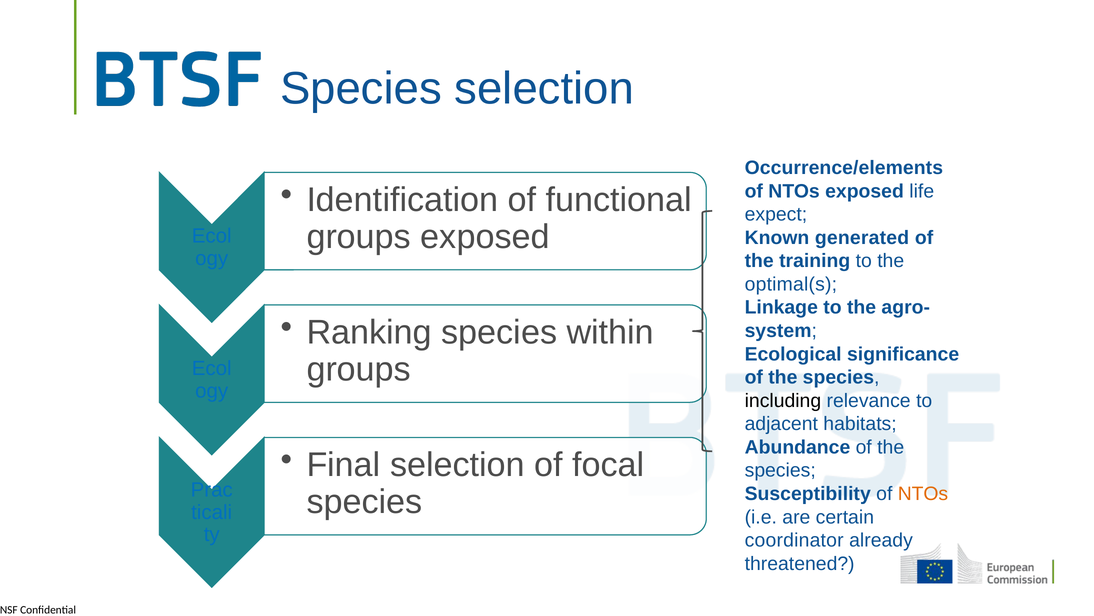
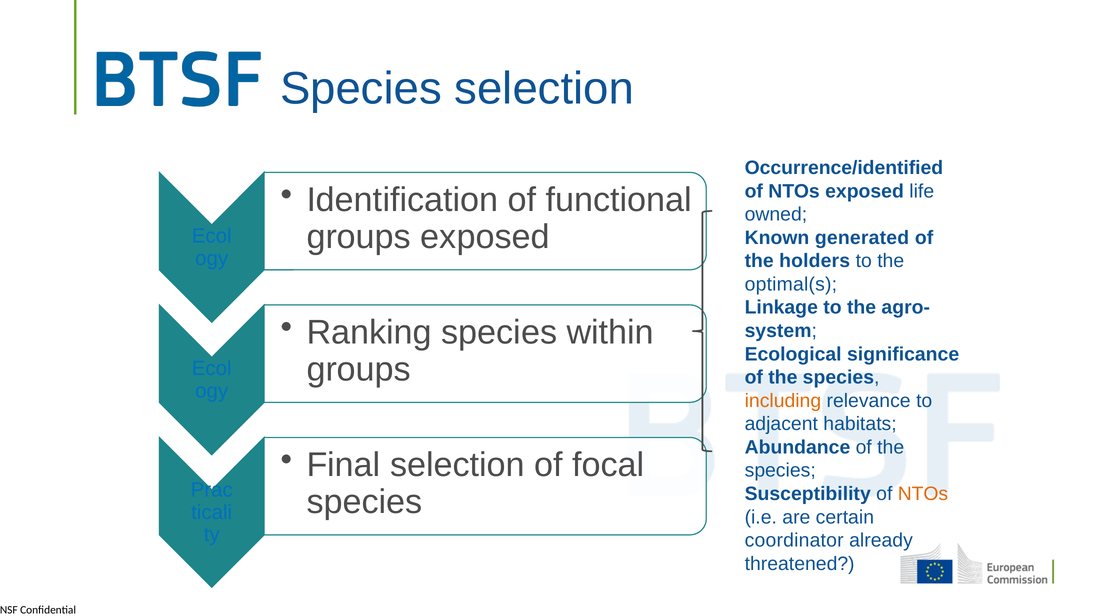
Occurrence/elements: Occurrence/elements -> Occurrence/identified (844, 168)
expect: expect -> owned (776, 214)
training: training -> holders (815, 261)
including colour: black -> orange (783, 400)
